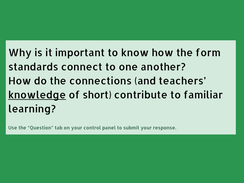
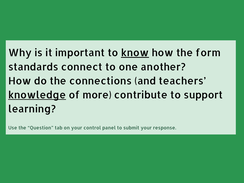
know underline: none -> present (135, 53)
short: short -> more (97, 95)
familiar: familiar -> support (203, 95)
